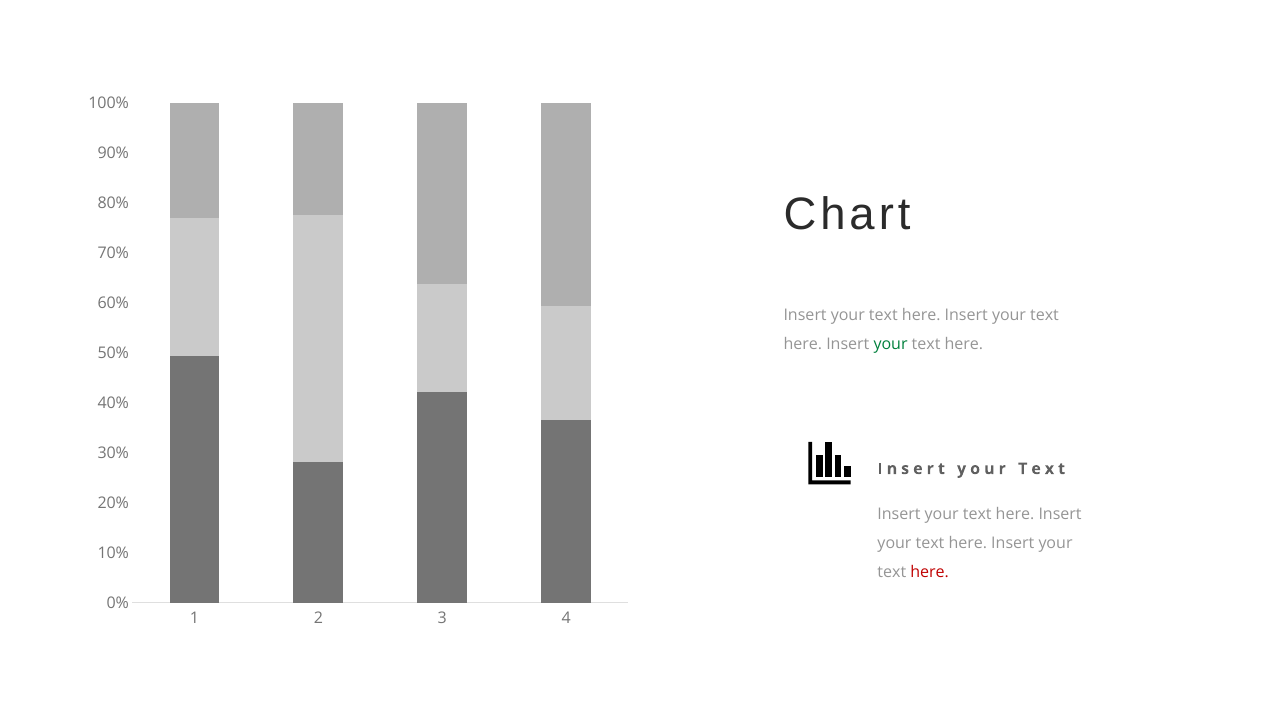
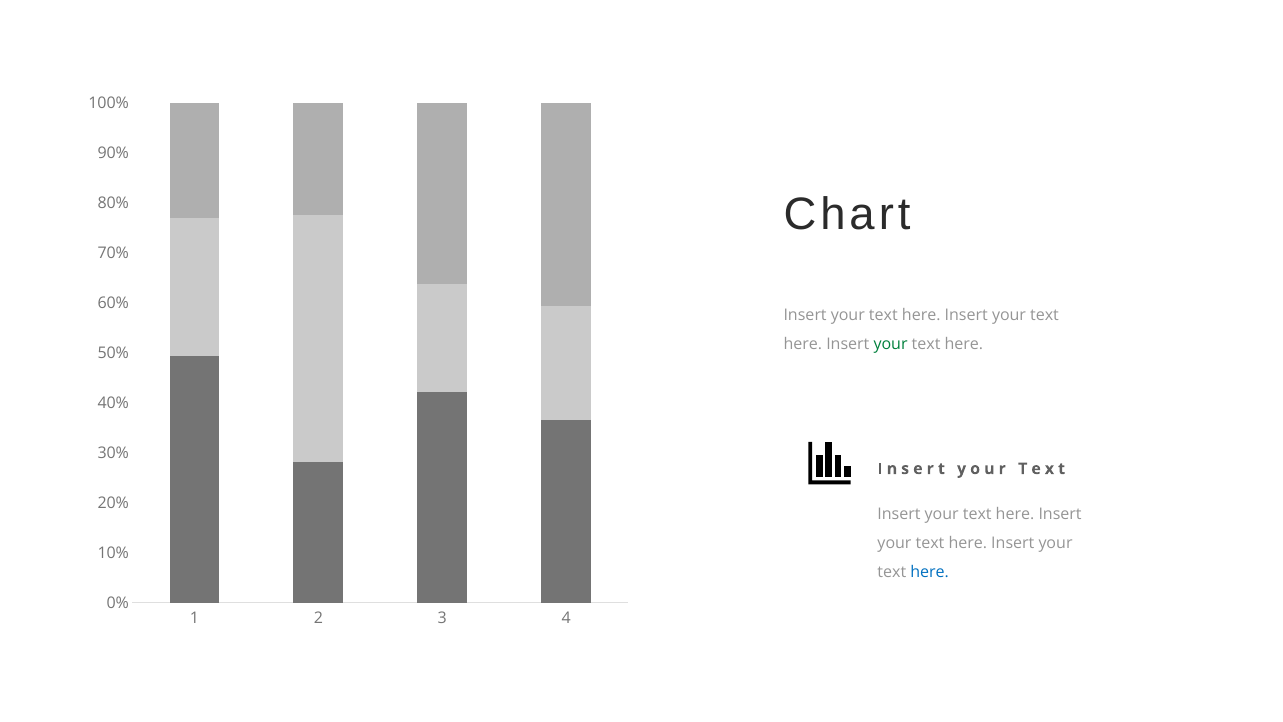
here colour: red -> blue (930, 572)
